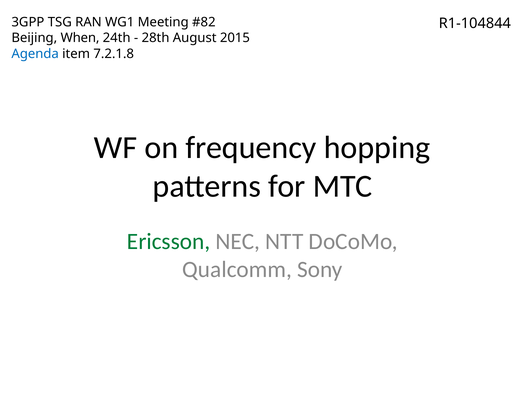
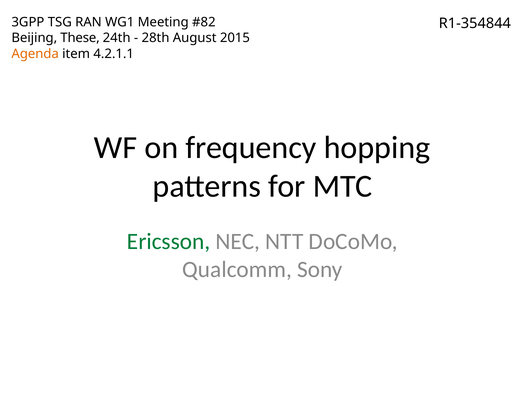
R1-104844: R1-104844 -> R1-354844 (475, 23)
When: When -> These (80, 38)
Agenda colour: blue -> orange (35, 54)
7.2.1.8: 7.2.1.8 -> 4.2.1.1 (114, 54)
